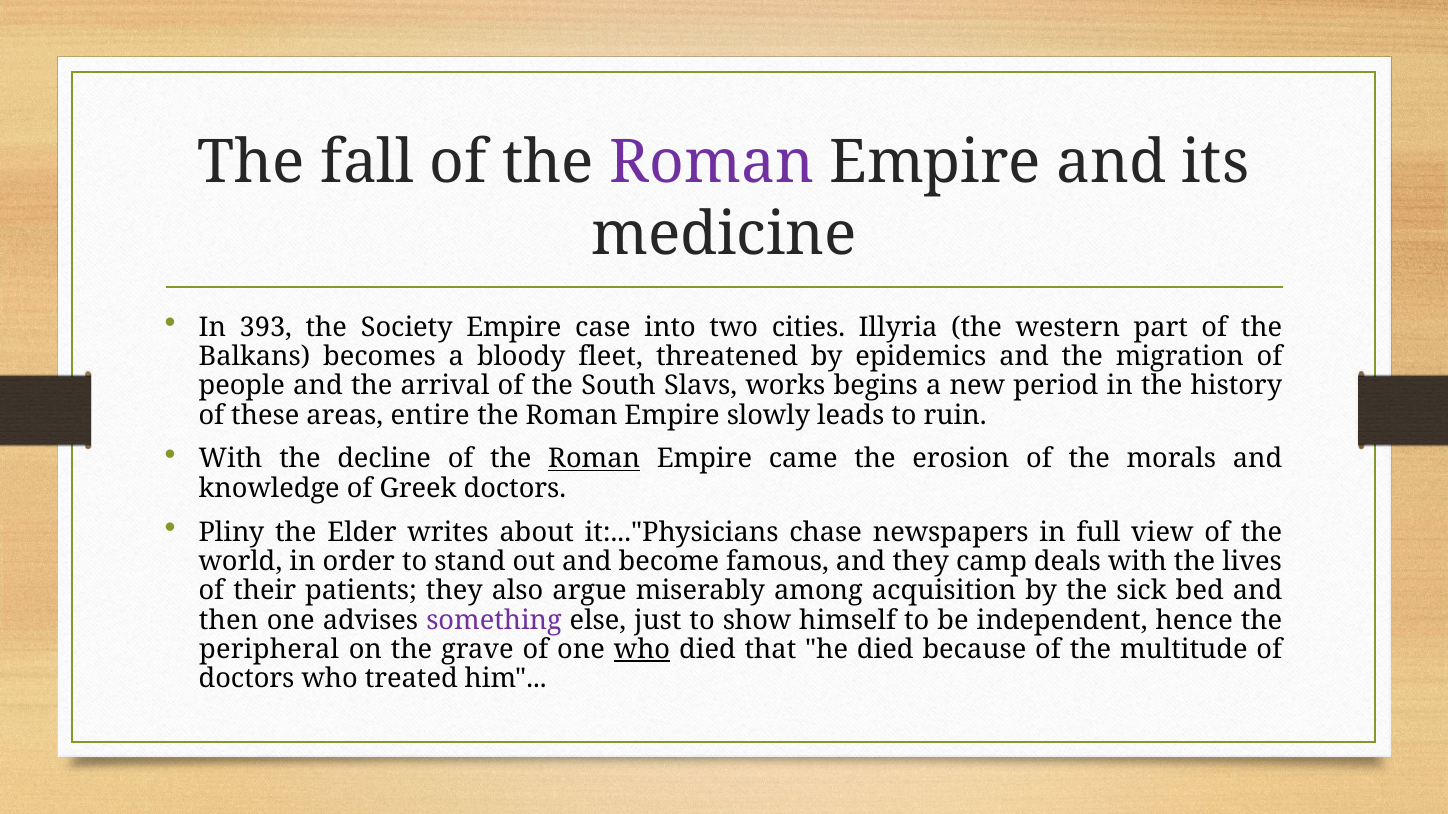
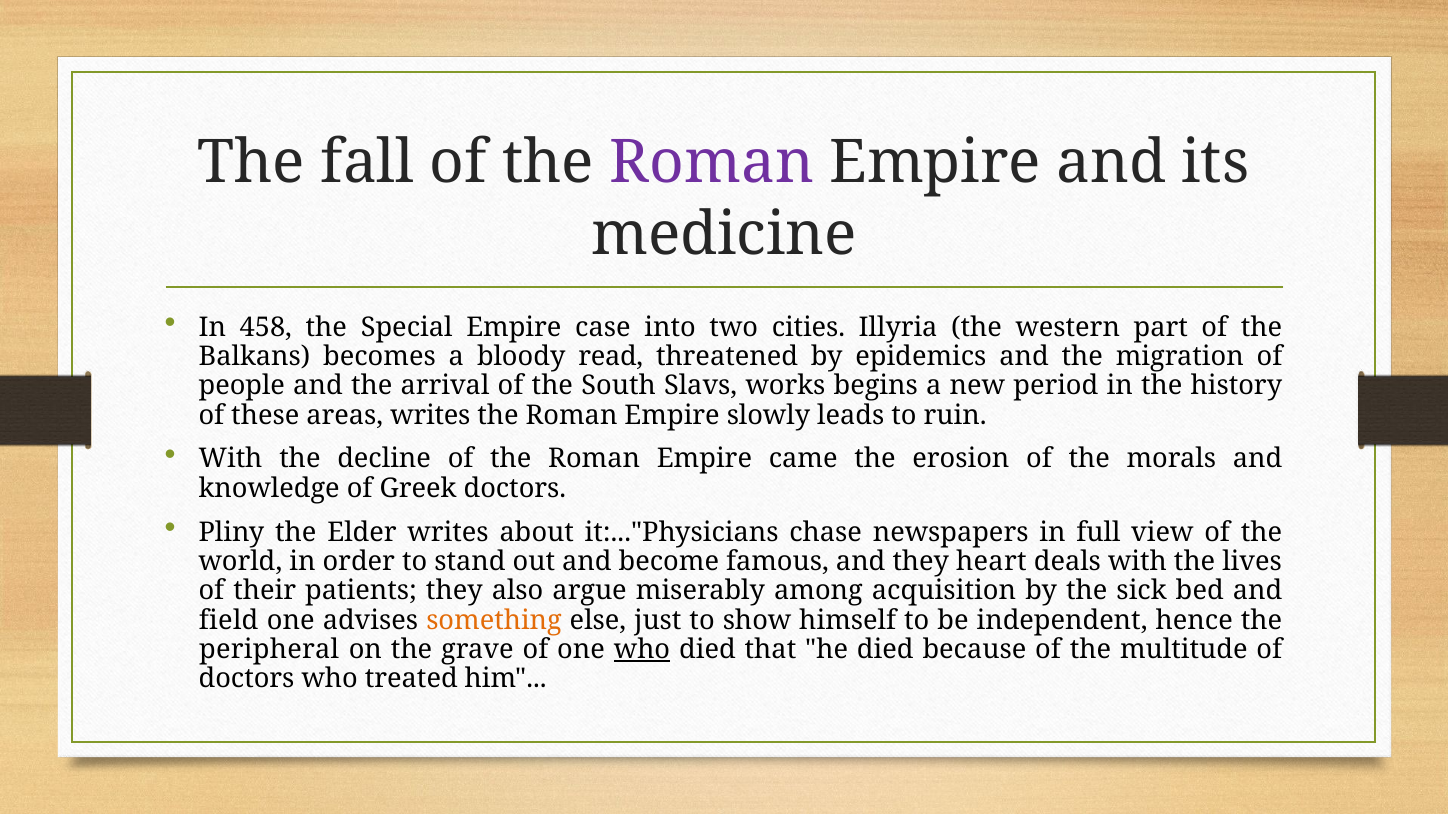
393: 393 -> 458 (266, 327)
Society: Society -> Special (407, 327)
fleet: fleet -> read (611, 357)
areas entire: entire -> writes (430, 415)
Roman underline: present -> none (594, 459)
camp: camp -> heart (991, 562)
then: then -> field (229, 621)
something colour: purple -> orange (494, 621)
